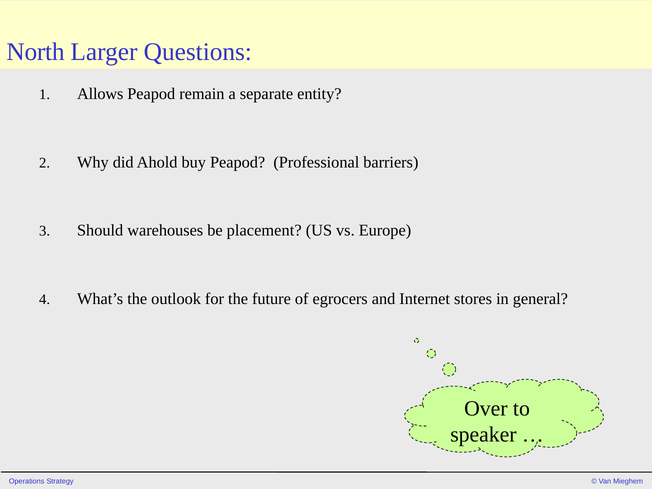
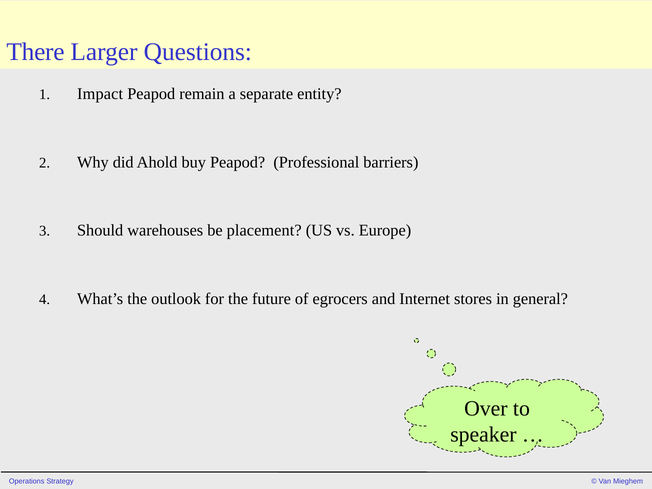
North: North -> There (36, 52)
Allows: Allows -> Impact (100, 94)
